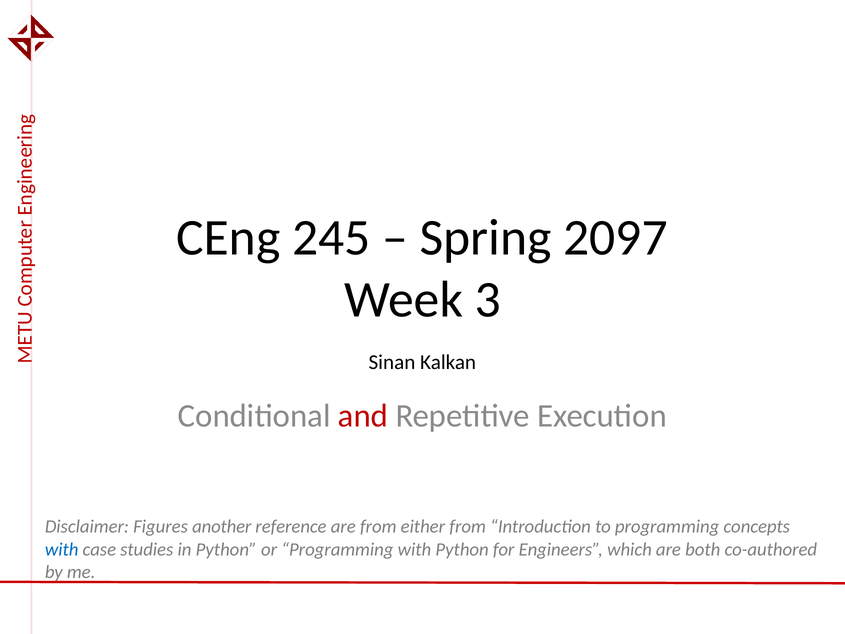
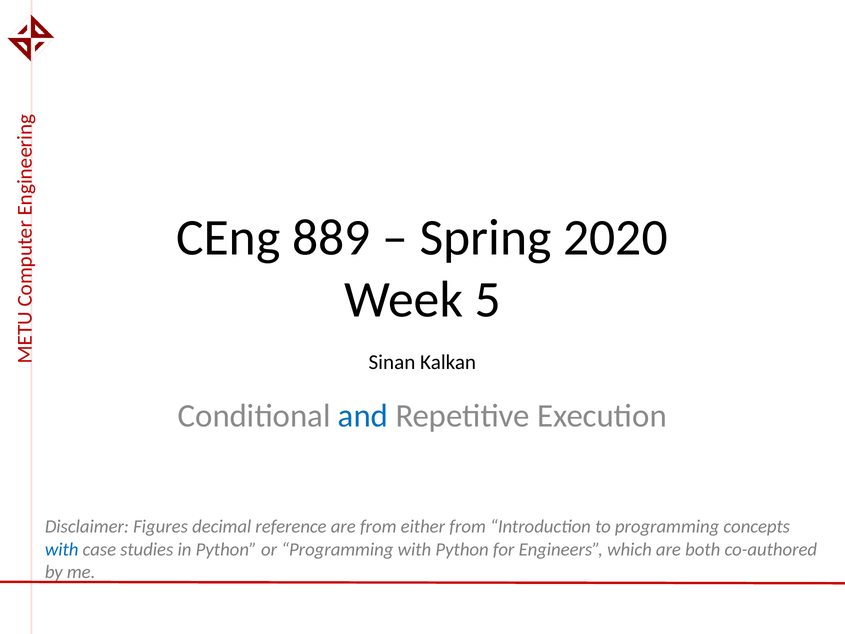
245: 245 -> 889 (331, 237)
2097: 2097 -> 2020 (615, 237)
3: 3 -> 5 (488, 299)
and colour: red -> blue (363, 416)
another: another -> decimal (222, 527)
